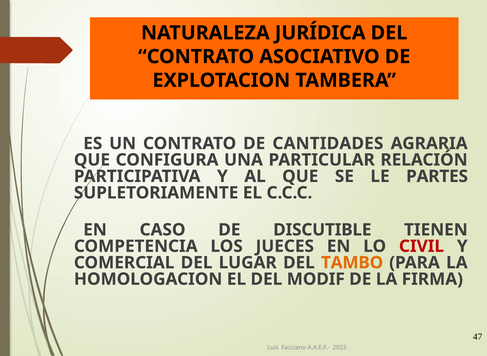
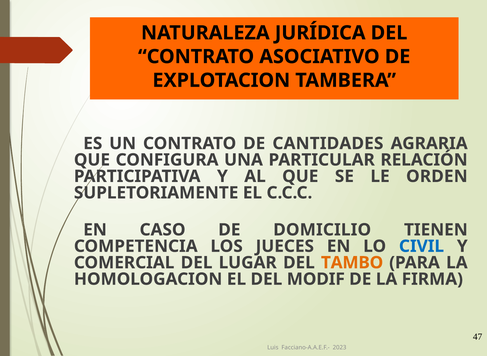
PARTES: PARTES -> ORDEN (437, 176)
DISCUTIBLE: DISCUTIBLE -> DOMICILIO (322, 230)
CIVIL colour: red -> blue (421, 246)
